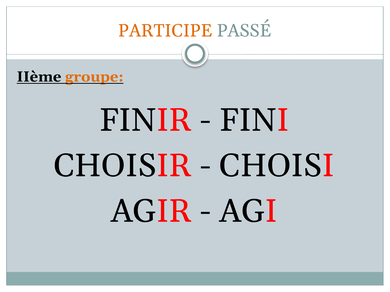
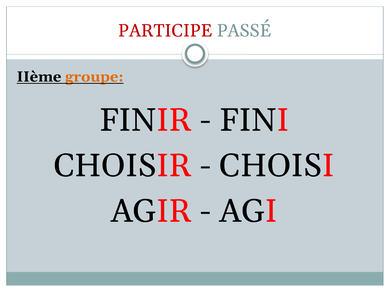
PARTICIPE colour: orange -> red (165, 31)
